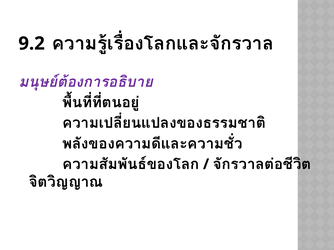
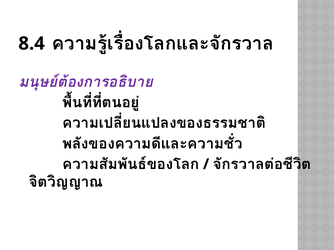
9.2: 9.2 -> 8.4 (32, 44)
